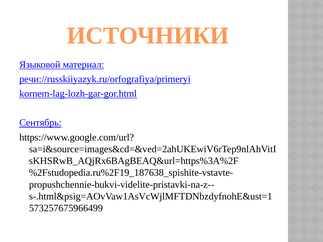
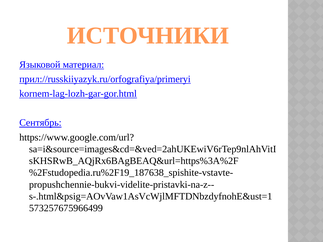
речи://russkiiyazyk.ru/orfografiya/primeryi: речи://russkiiyazyk.ru/orfografiya/primeryi -> прил://russkiiyazyk.ru/orfografiya/primeryi (105, 79)
